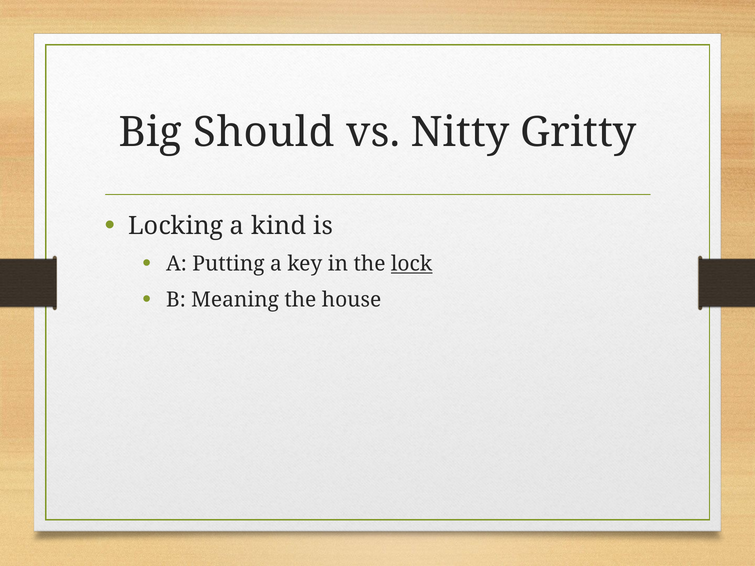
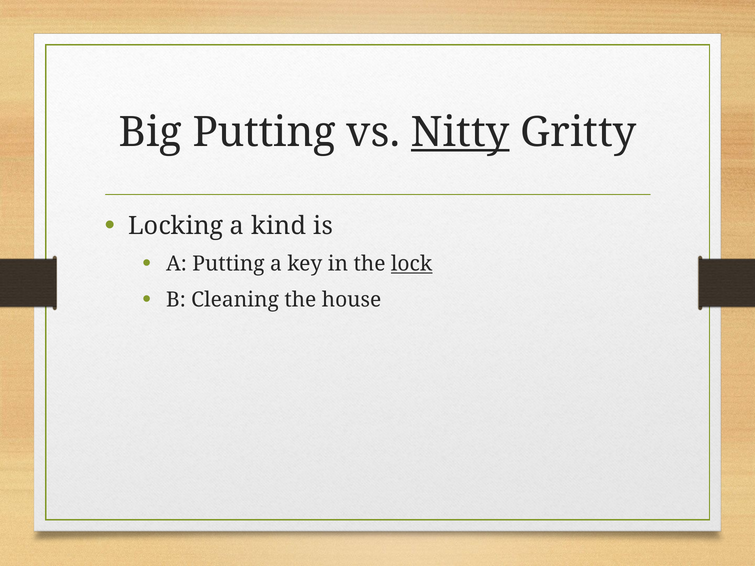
Big Should: Should -> Putting (264, 132)
Nitty underline: none -> present (460, 132)
Meaning: Meaning -> Cleaning (235, 300)
